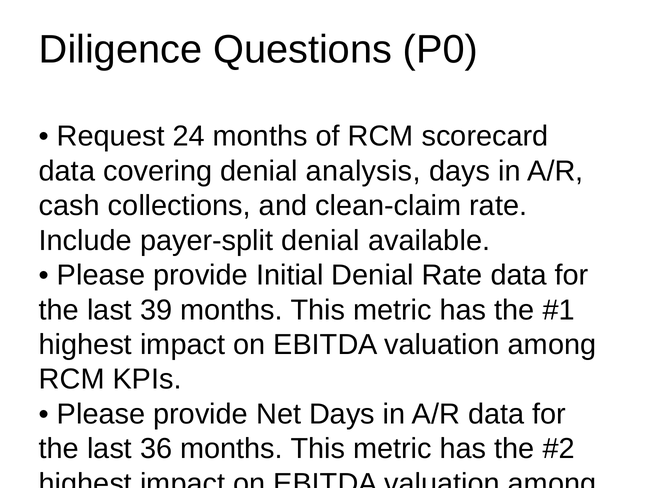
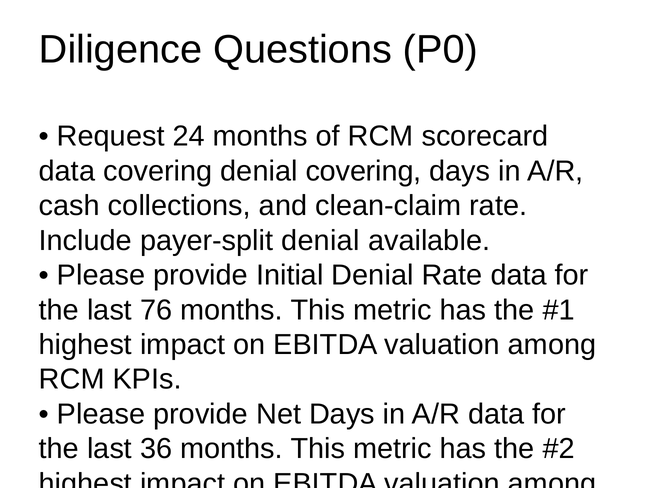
denial analysis: analysis -> covering (364, 171)
39: 39 -> 76 (156, 310)
